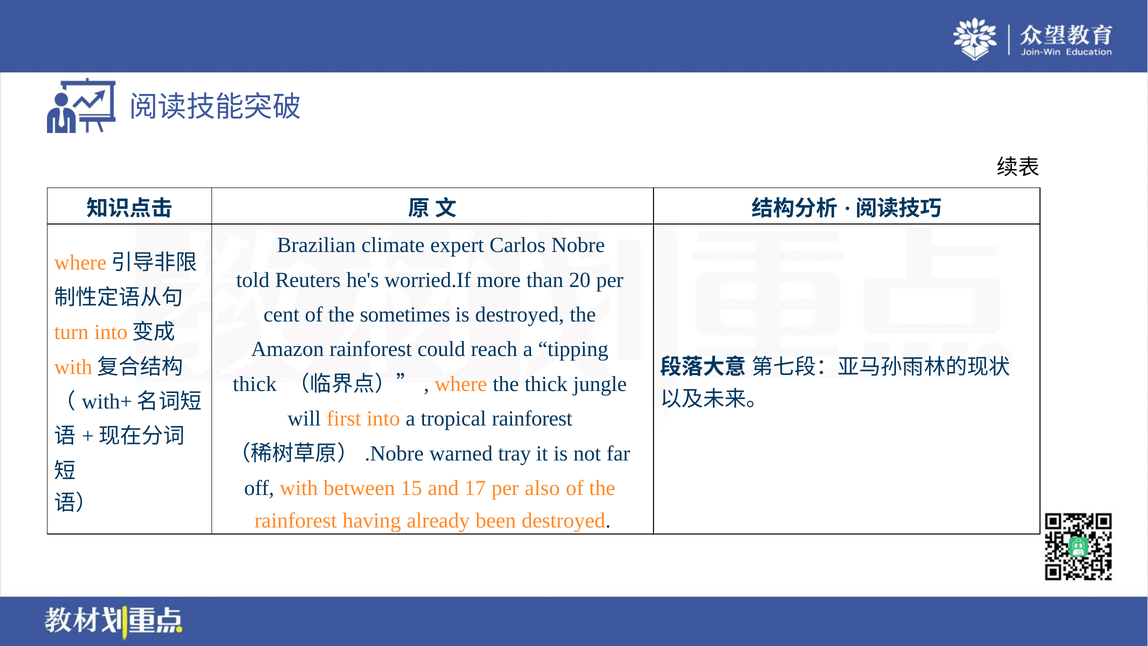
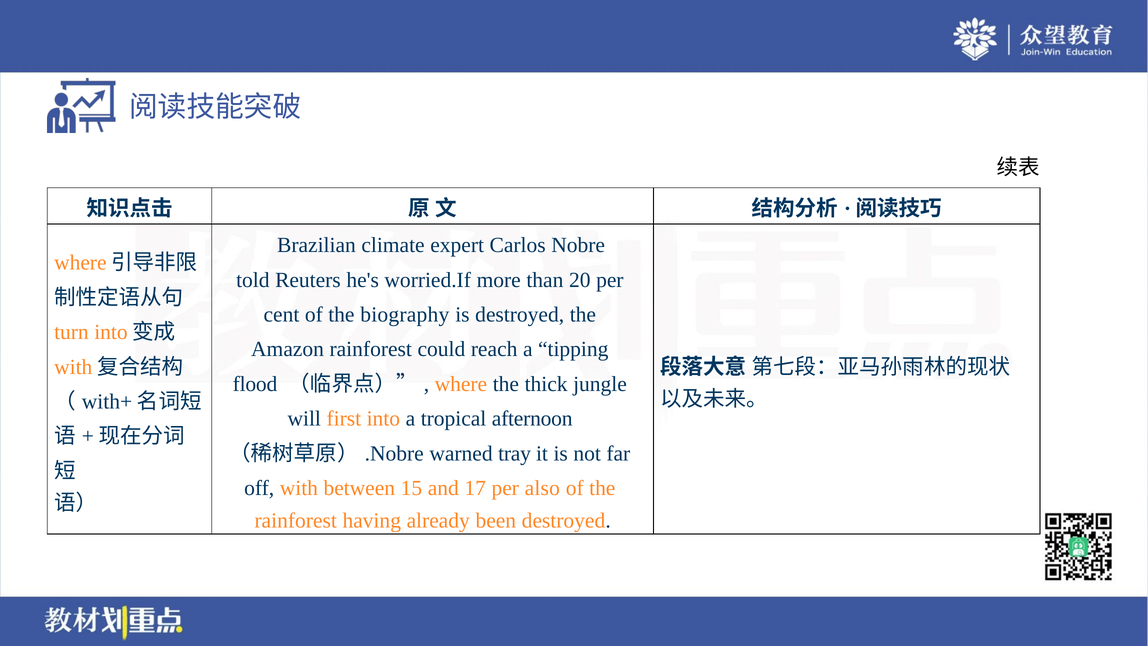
sometimes: sometimes -> biography (405, 315)
thick: thick -> flood (255, 384)
tropical rainforest: rainforest -> afternoon (532, 419)
